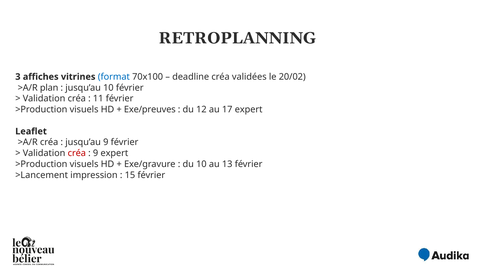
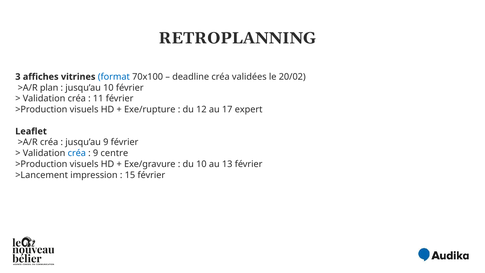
Exe/preuves: Exe/preuves -> Exe/rupture (150, 109)
créa colour: red -> blue (77, 153)
9 expert: expert -> centre (114, 153)
